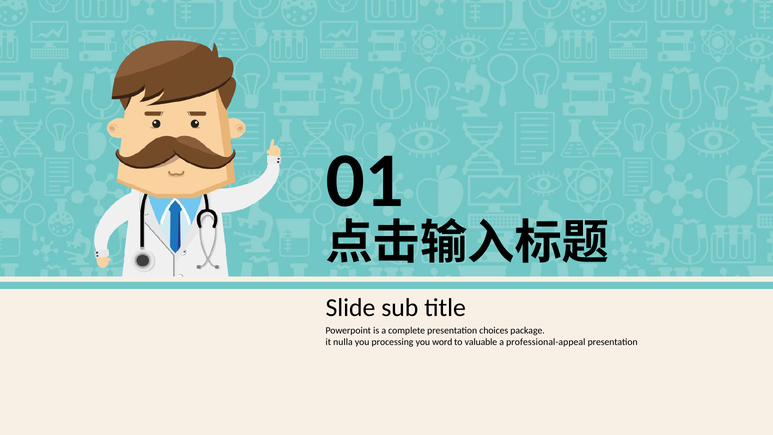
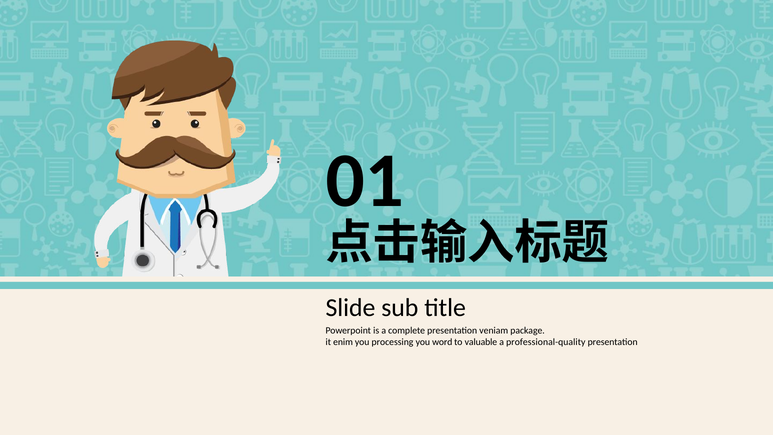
choices: choices -> veniam (494, 331)
nulla: nulla -> enim (343, 342)
professional-appeal: professional-appeal -> professional-quality (546, 342)
